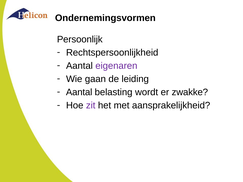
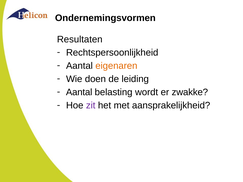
Persoonlijk: Persoonlijk -> Resultaten (80, 39)
eigenaren colour: purple -> orange (116, 66)
gaan: gaan -> doen (95, 79)
